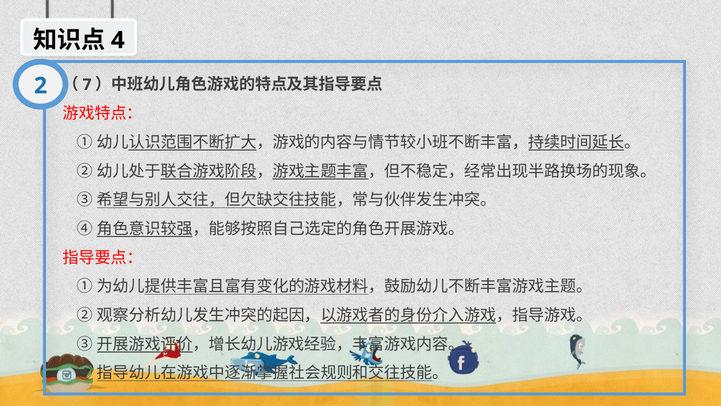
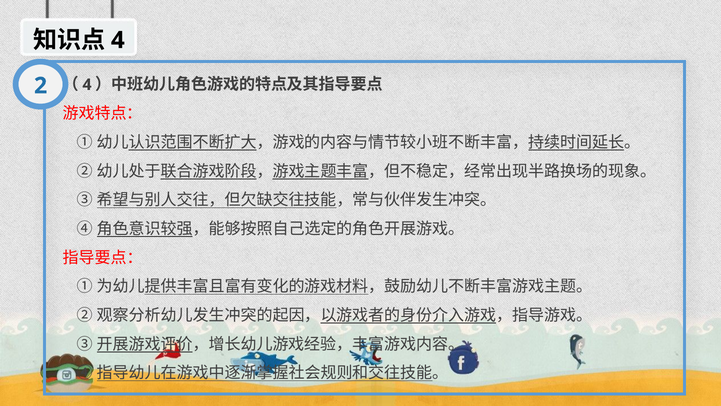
7: 7 -> 4 (87, 85)
